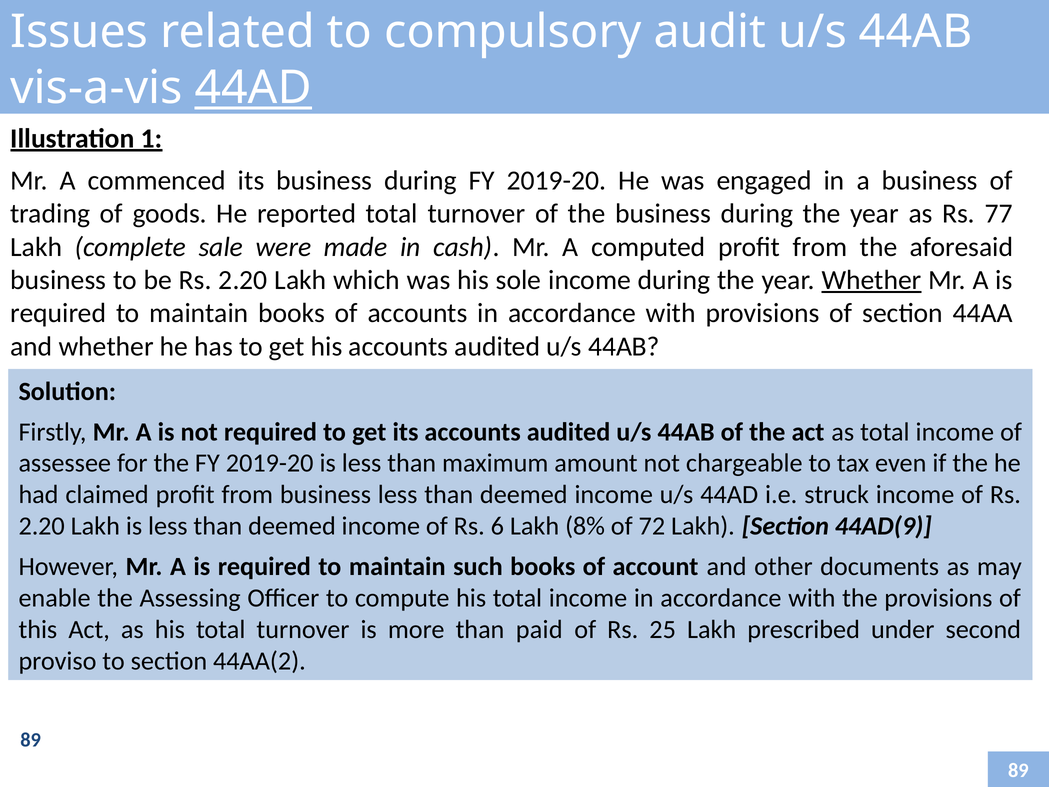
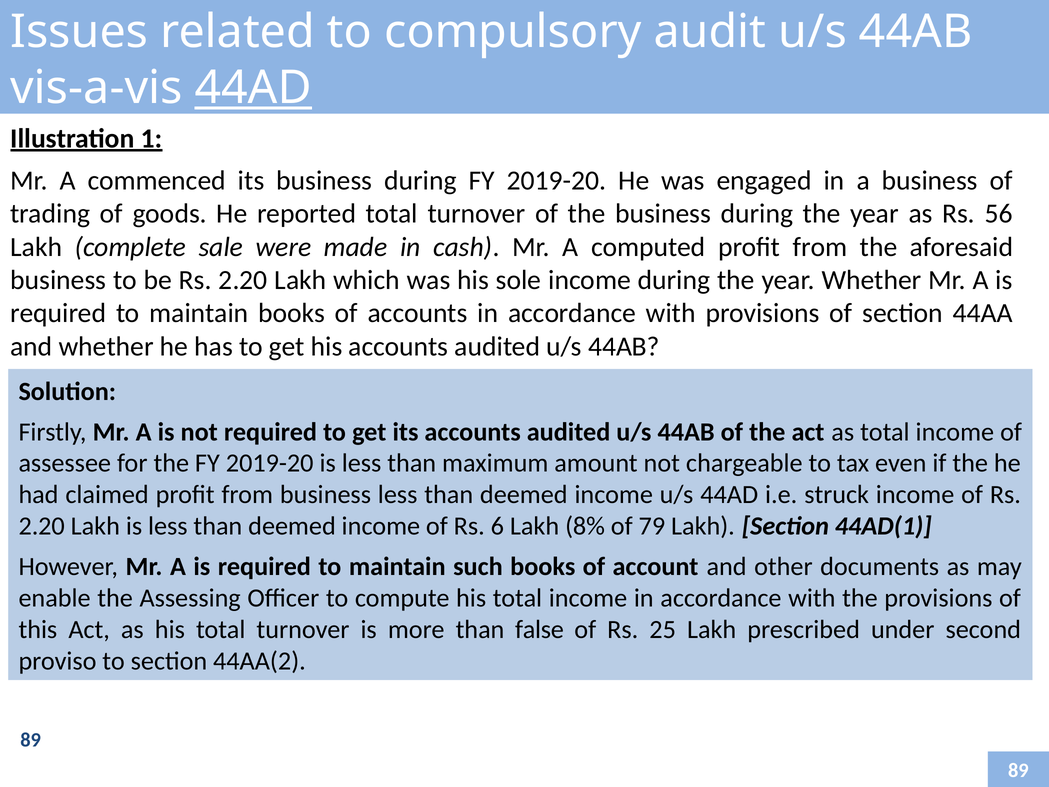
77: 77 -> 56 (999, 214)
Whether underline: present -> none (871, 280)
72: 72 -> 79 (652, 526)
44AD(9: 44AD(9 -> 44AD(1 (883, 526)
paid: paid -> false (539, 629)
